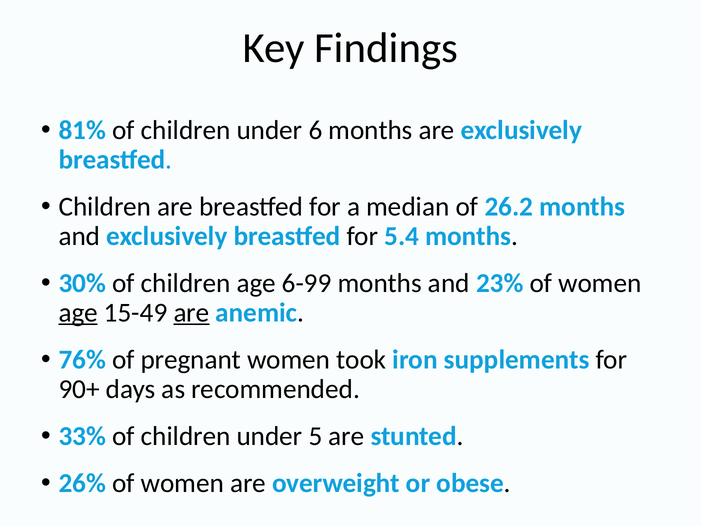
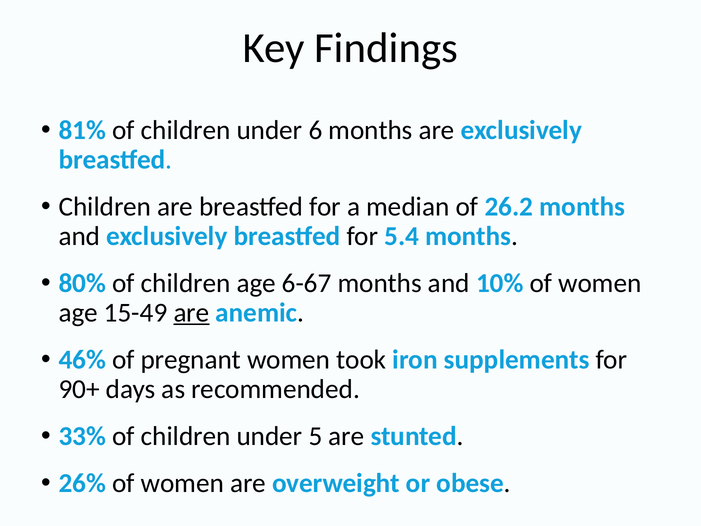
30%: 30% -> 80% (82, 283)
6-99: 6-99 -> 6-67 (307, 283)
23%: 23% -> 10% (500, 283)
age underline: present -> none (78, 313)
76%: 76% -> 46% (82, 359)
